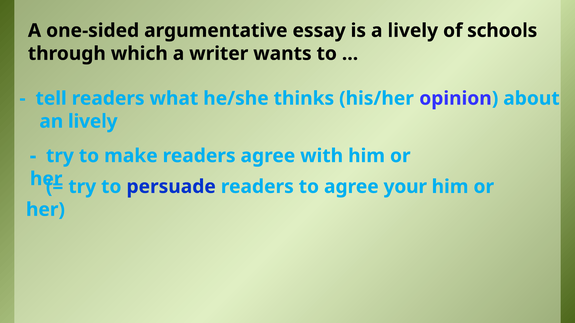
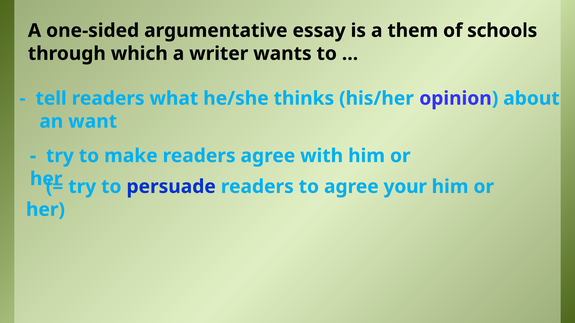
a lively: lively -> them (413, 31)
an lively: lively -> want (93, 122)
